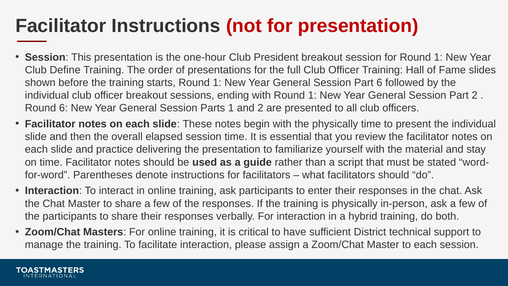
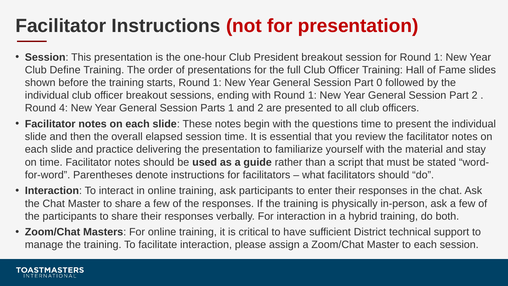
Part 6: 6 -> 0 (379, 83)
Round 6: 6 -> 4 (63, 108)
the physically: physically -> questions (335, 124)
